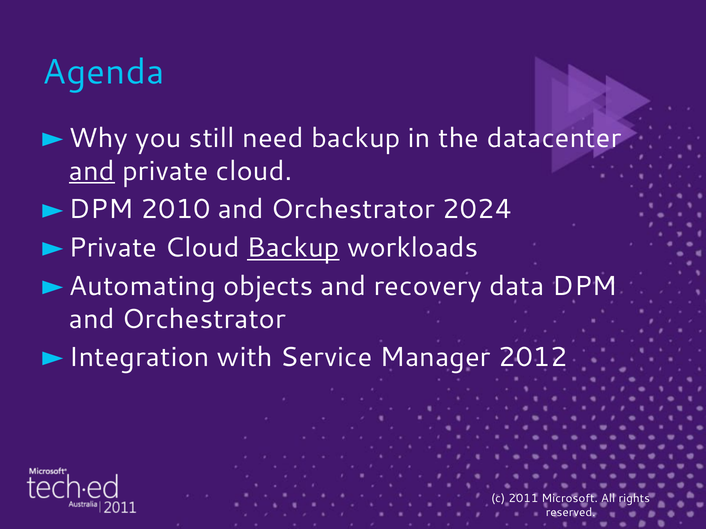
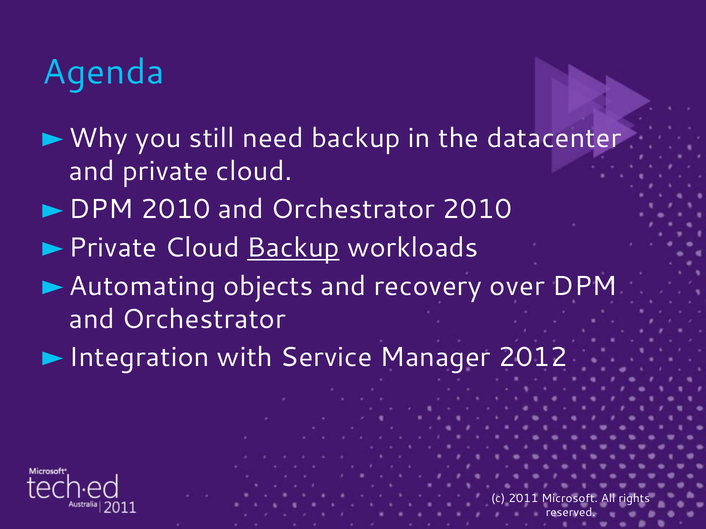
and underline: present -> none (92, 171)
Orchestrator 2024: 2024 -> 2010 (477, 210)
data: data -> over (517, 286)
